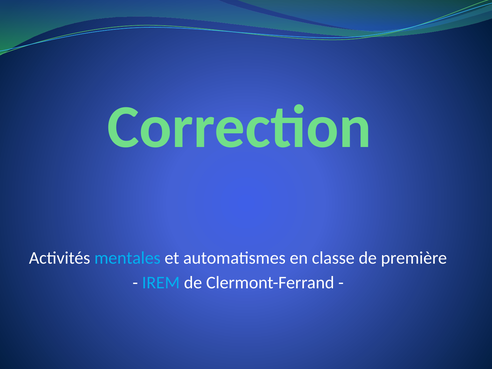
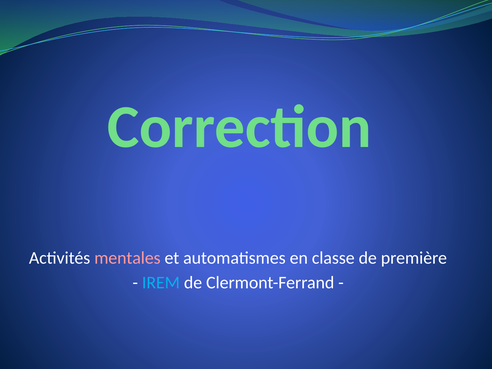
mentales colour: light blue -> pink (127, 258)
